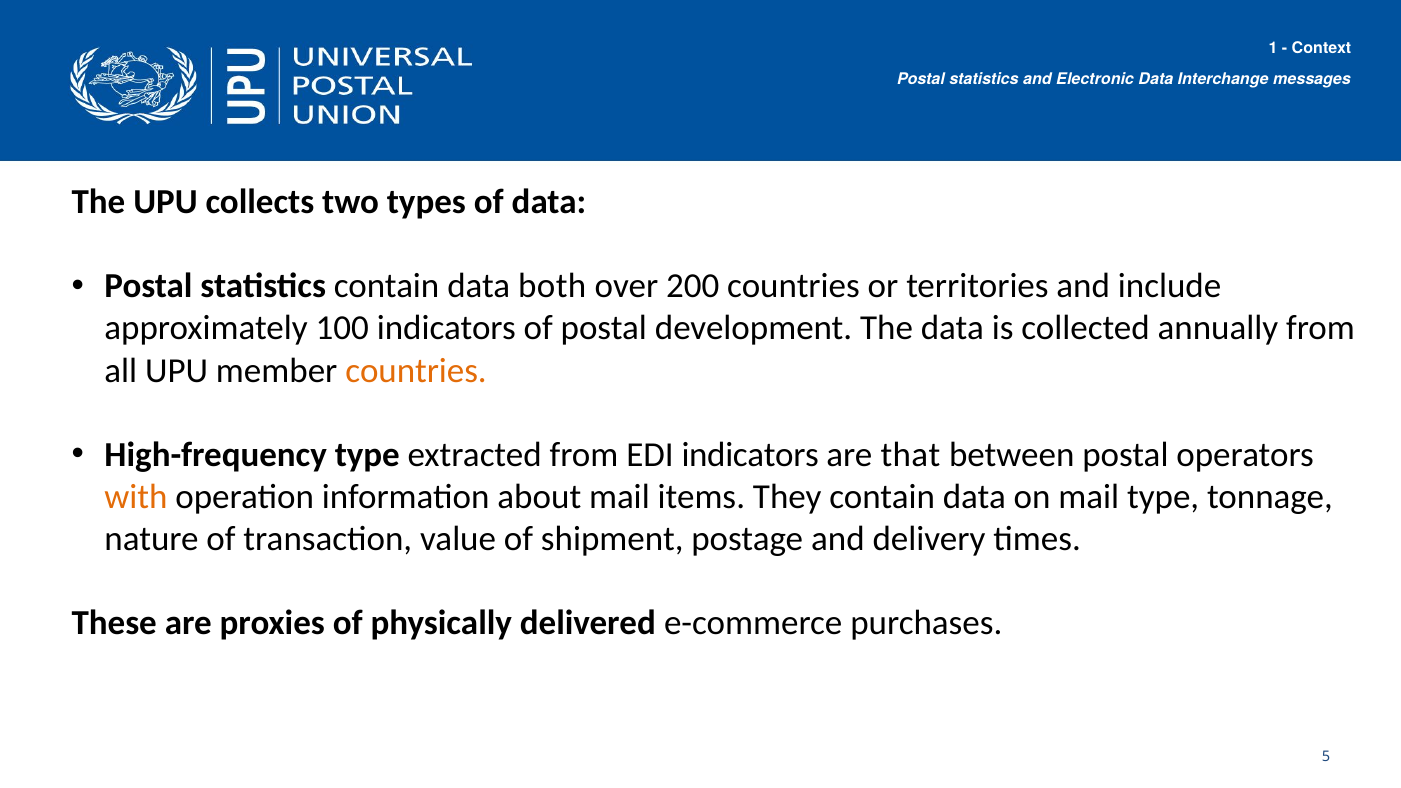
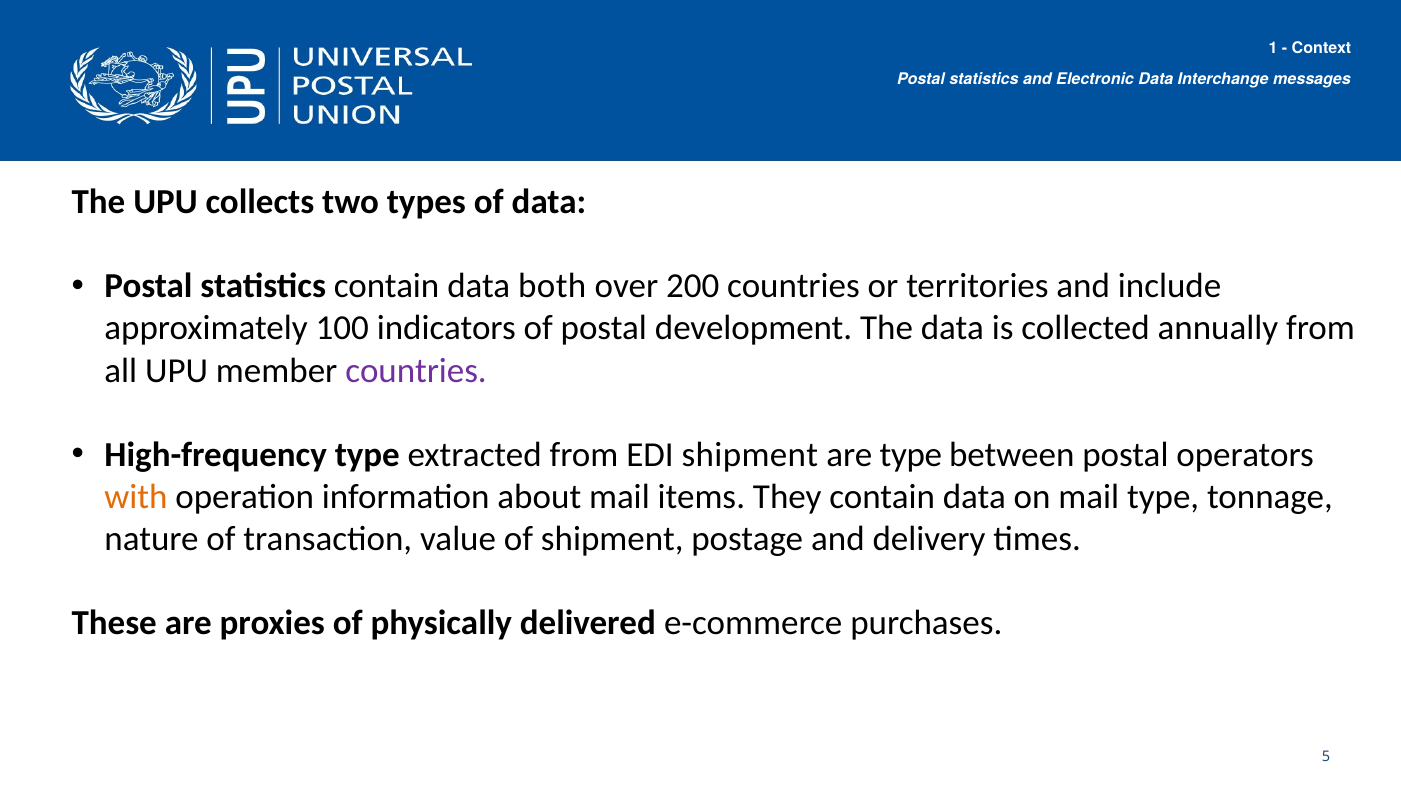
countries colour: orange -> purple (416, 370)
EDI indicators: indicators -> shipment (750, 455)
are that: that -> type (911, 455)
